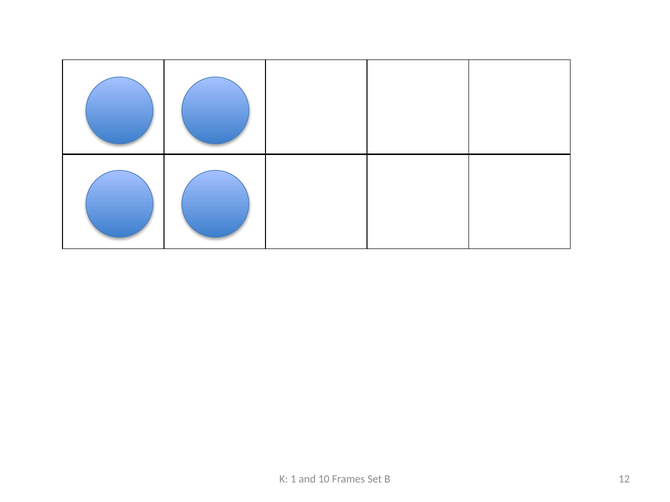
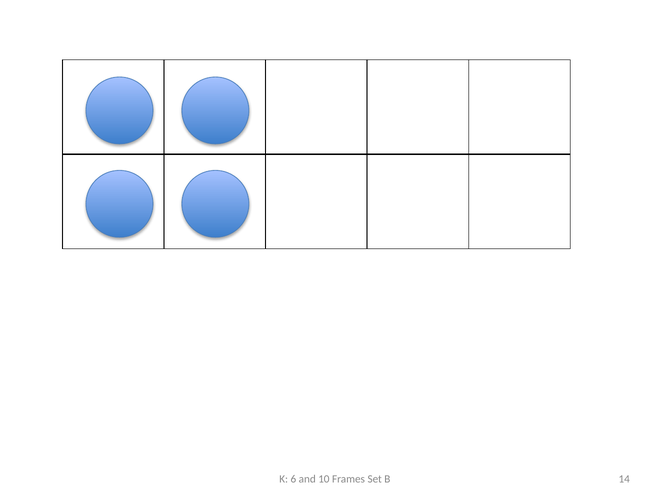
1: 1 -> 6 (293, 480)
12: 12 -> 14 (624, 480)
